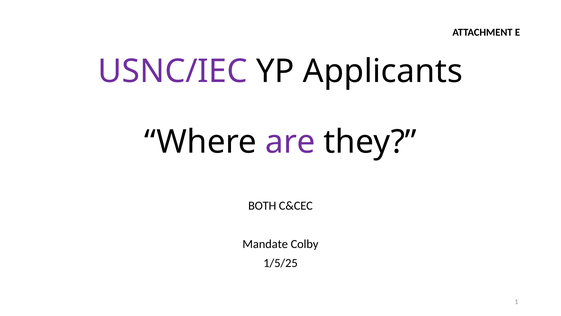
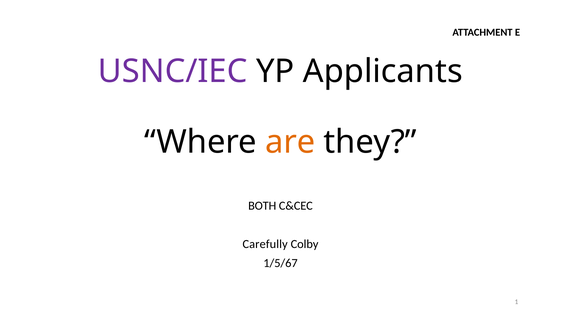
are colour: purple -> orange (290, 142)
Mandate: Mandate -> Carefully (265, 244)
1/5/25: 1/5/25 -> 1/5/67 (280, 263)
